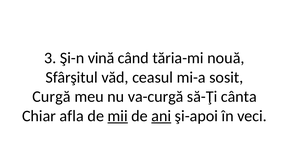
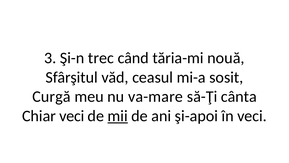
vină: vină -> trec (101, 58)
va-curgă: va-curgă -> va-mare (156, 96)
Chiar afla: afla -> veci (72, 116)
ani underline: present -> none (161, 116)
